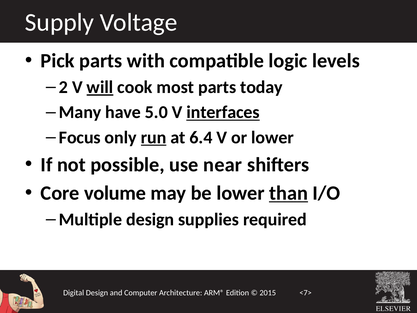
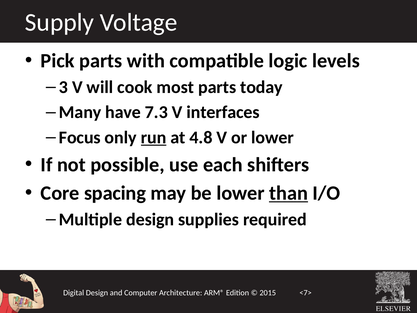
2: 2 -> 3 (63, 87)
will underline: present -> none (100, 87)
5.0: 5.0 -> 7.3 (156, 112)
interfaces underline: present -> none (223, 112)
6.4: 6.4 -> 4.8 (201, 137)
near: near -> each (223, 165)
volume: volume -> spacing (115, 193)
